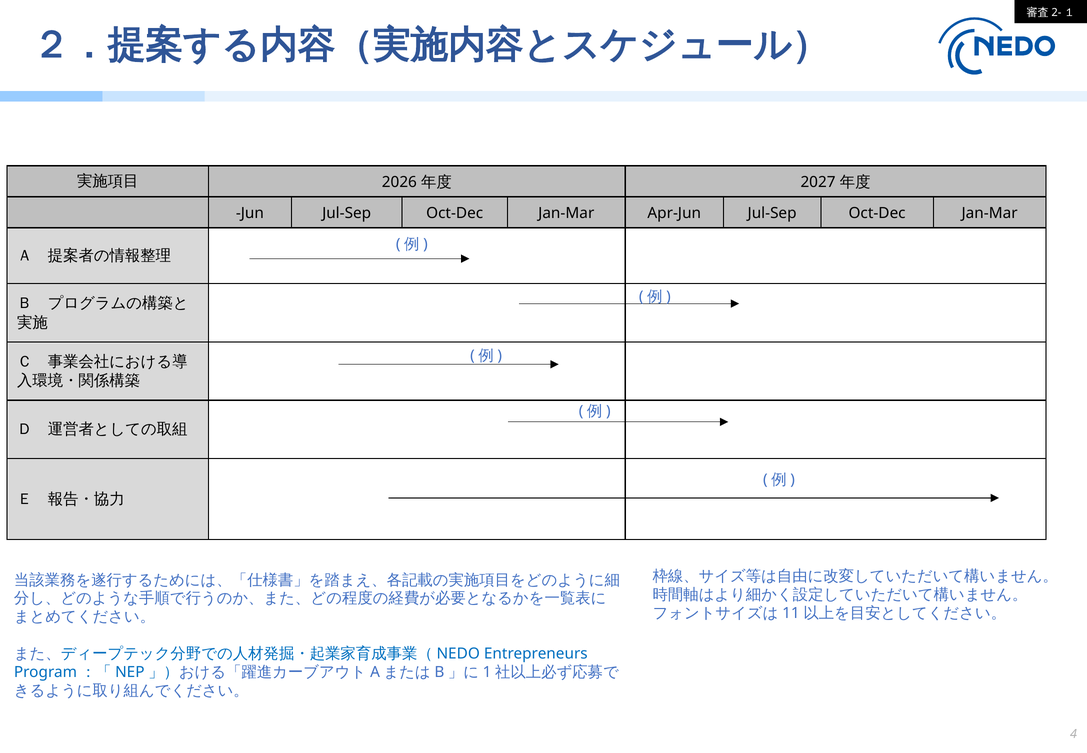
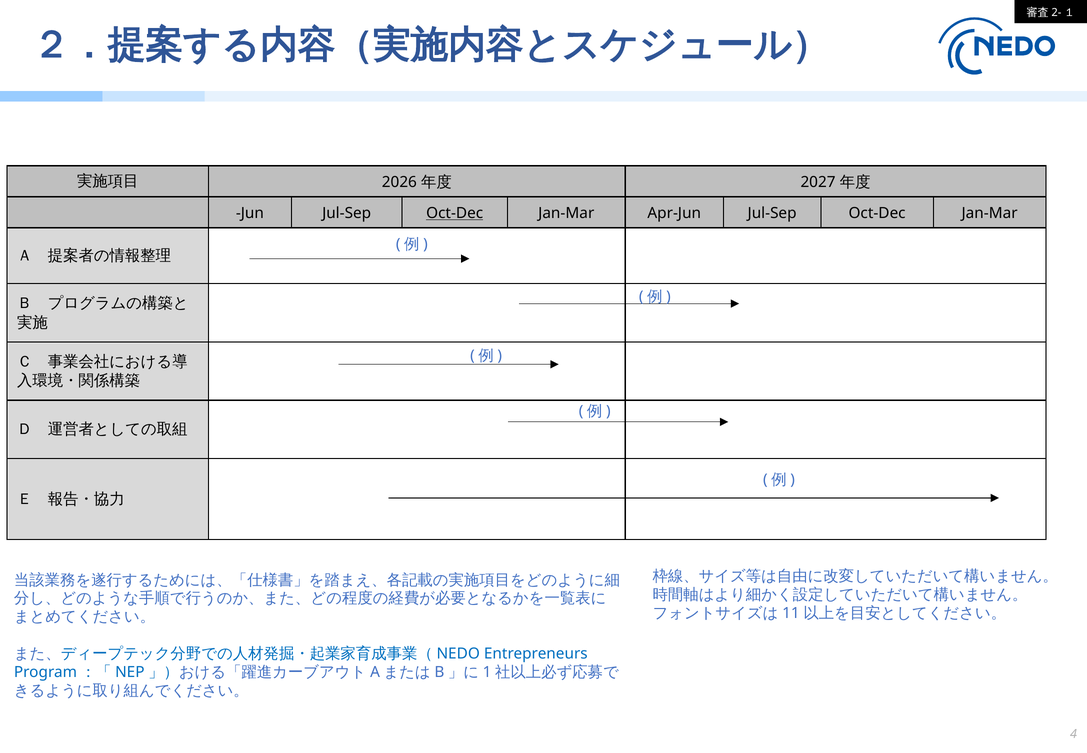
Oct-Dec underline: none -> present (455, 213)
